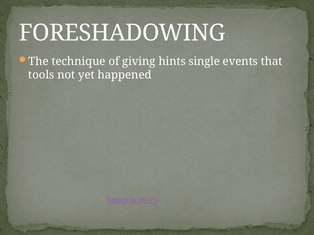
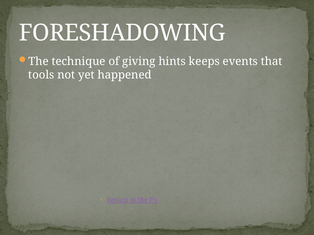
single: single -> keeps (204, 61)
